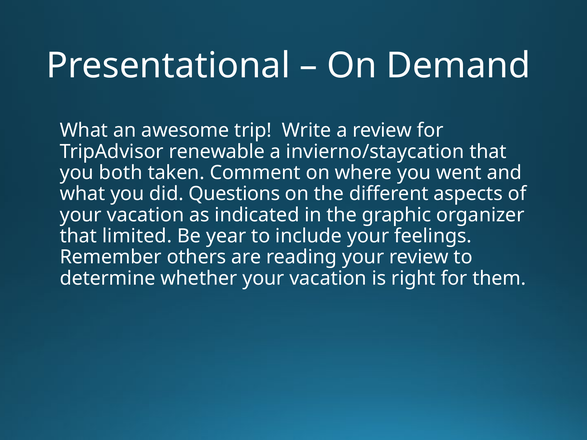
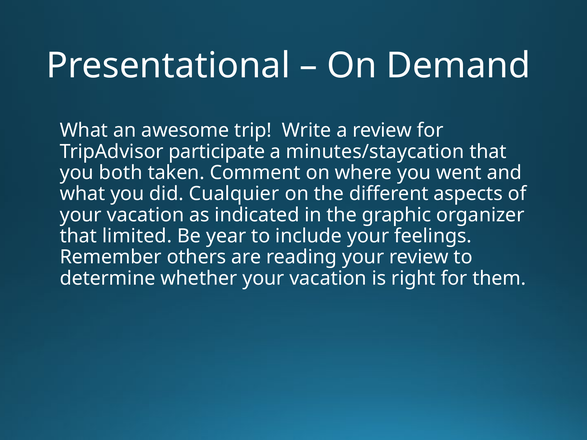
renewable: renewable -> participate (217, 152)
invierno/staycation: invierno/staycation -> minutes/staycation (375, 152)
Questions: Questions -> Cualquier (234, 194)
